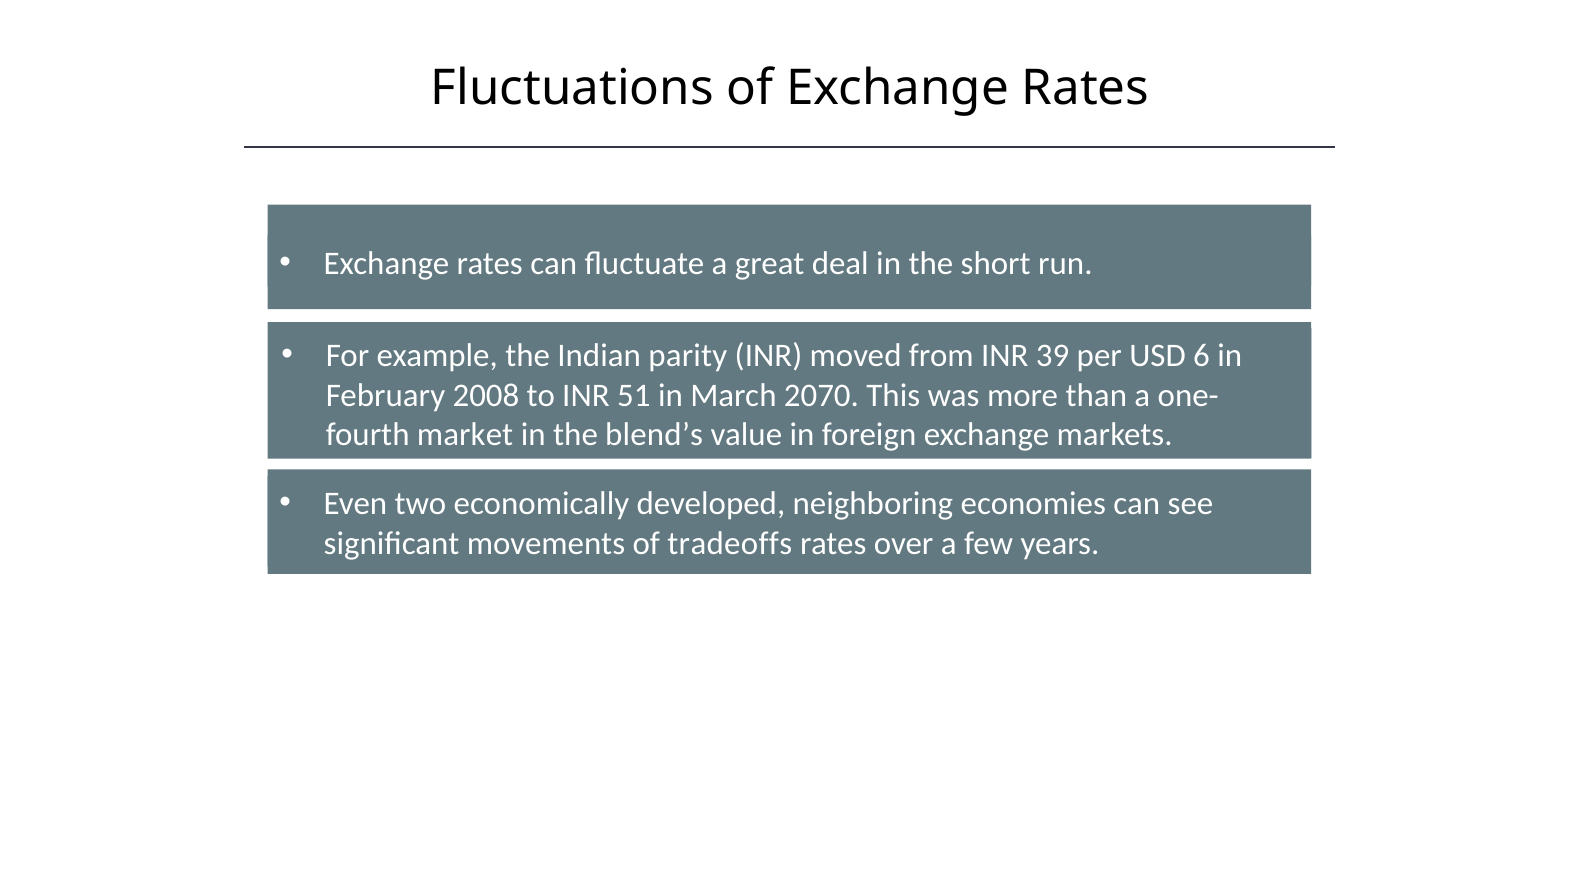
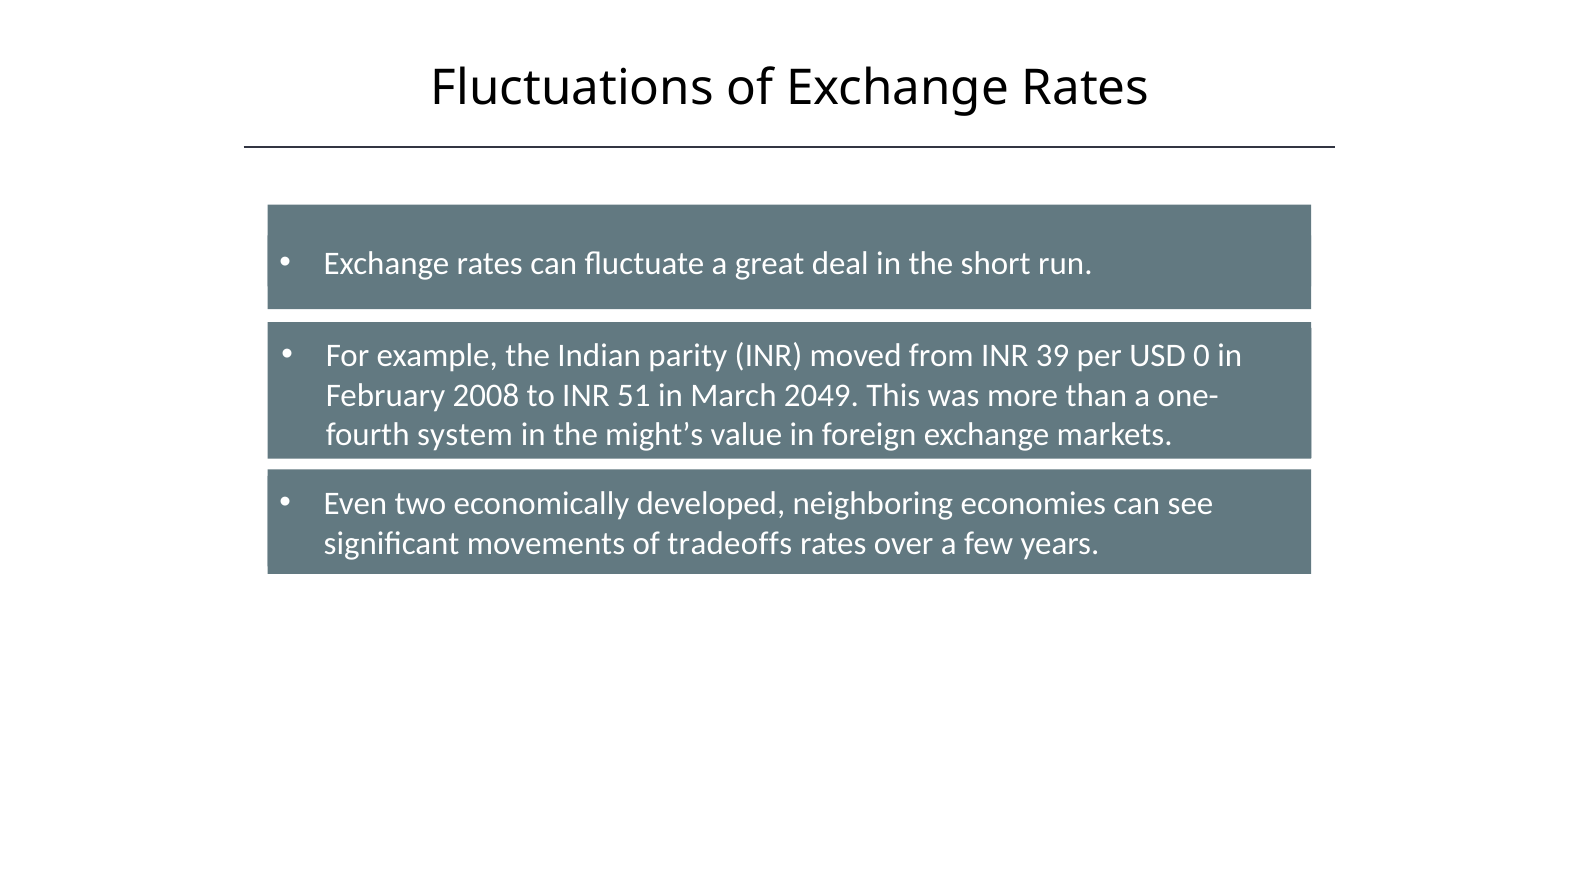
6: 6 -> 0 (1202, 356)
2070: 2070 -> 2049 (821, 395)
market: market -> system (465, 435)
blend’s: blend’s -> might’s (654, 435)
